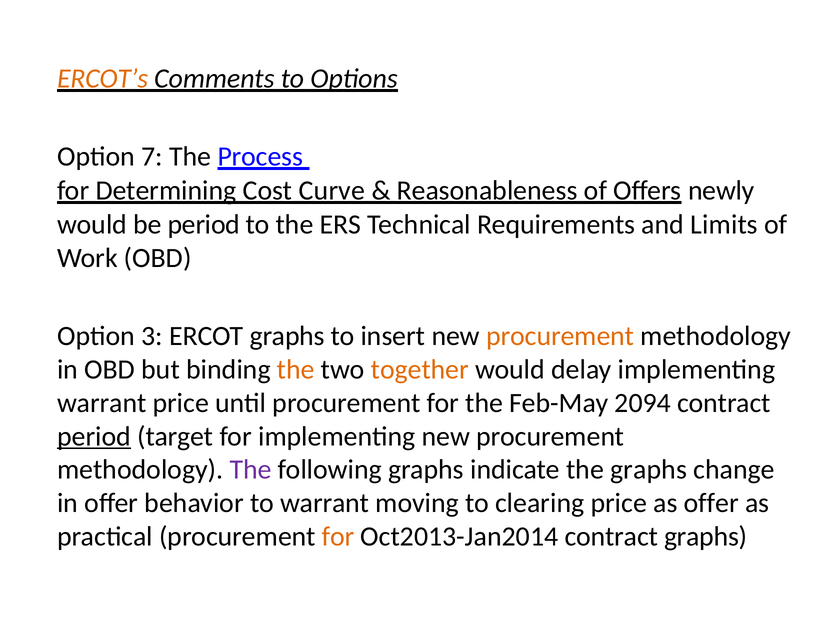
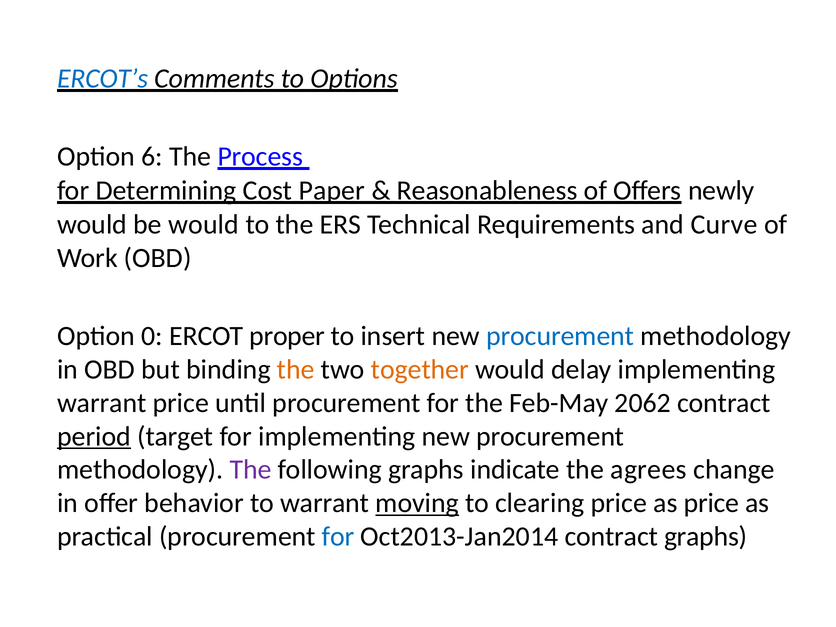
ERCOT’s colour: orange -> blue (103, 79)
7: 7 -> 6 (152, 157)
Curve: Curve -> Paper (332, 191)
be period: period -> would (204, 225)
Limits: Limits -> Curve (724, 225)
3: 3 -> 0 (152, 336)
ERCOT graphs: graphs -> proper (287, 336)
procurement colour: orange -> blue (560, 336)
2094: 2094 -> 2062 (643, 403)
the graphs: graphs -> agrees (648, 470)
moving underline: none -> present (417, 503)
as offer: offer -> price (711, 503)
for colour: orange -> blue (338, 537)
